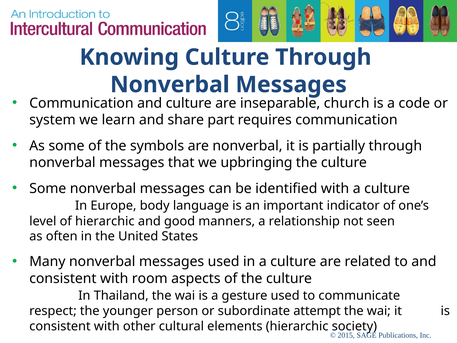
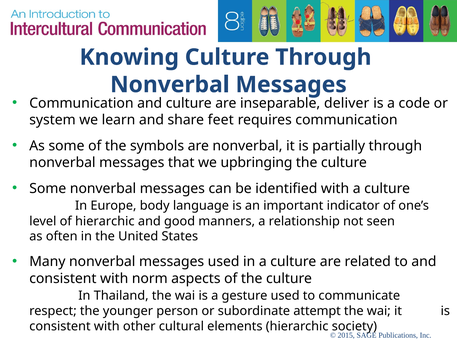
church: church -> deliver (347, 103)
part: part -> feet (221, 120)
room: room -> norm (150, 278)
